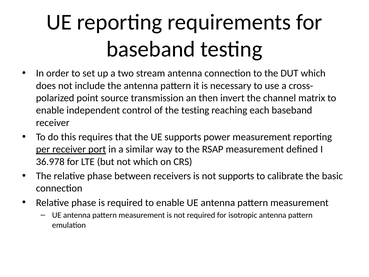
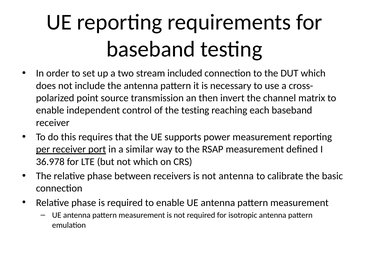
stream antenna: antenna -> included (185, 73)
not supports: supports -> antenna (236, 176)
